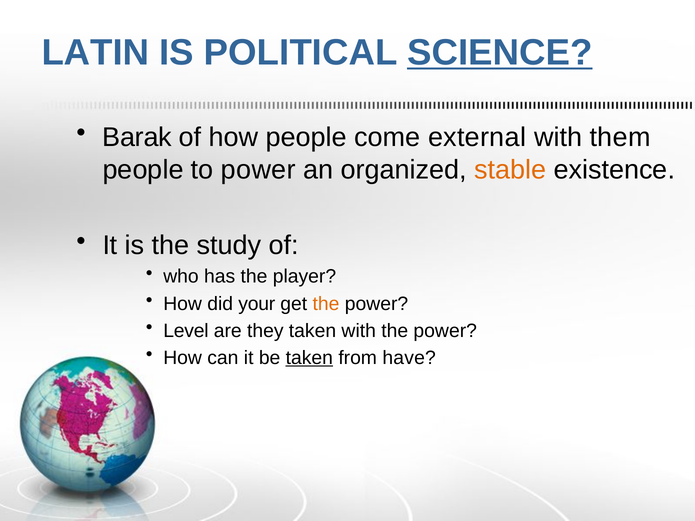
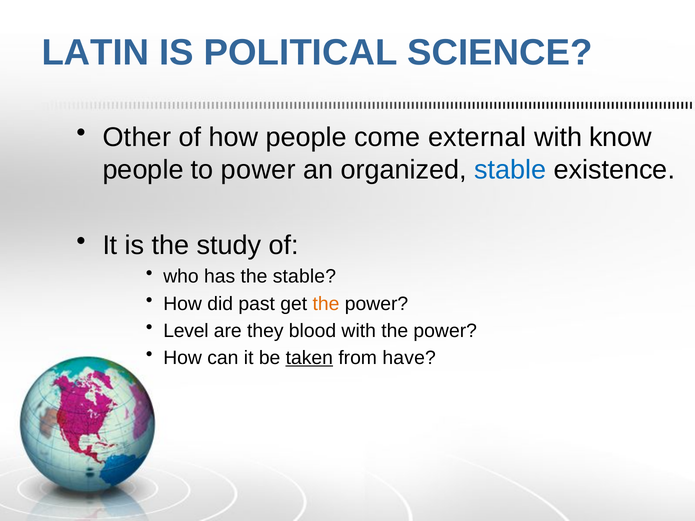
SCIENCE underline: present -> none (500, 53)
Barak: Barak -> Other (137, 137)
them: them -> know (620, 137)
stable colour: orange -> blue (510, 170)
the player: player -> stable (304, 277)
your: your -> past (257, 304)
they taken: taken -> blood (313, 331)
